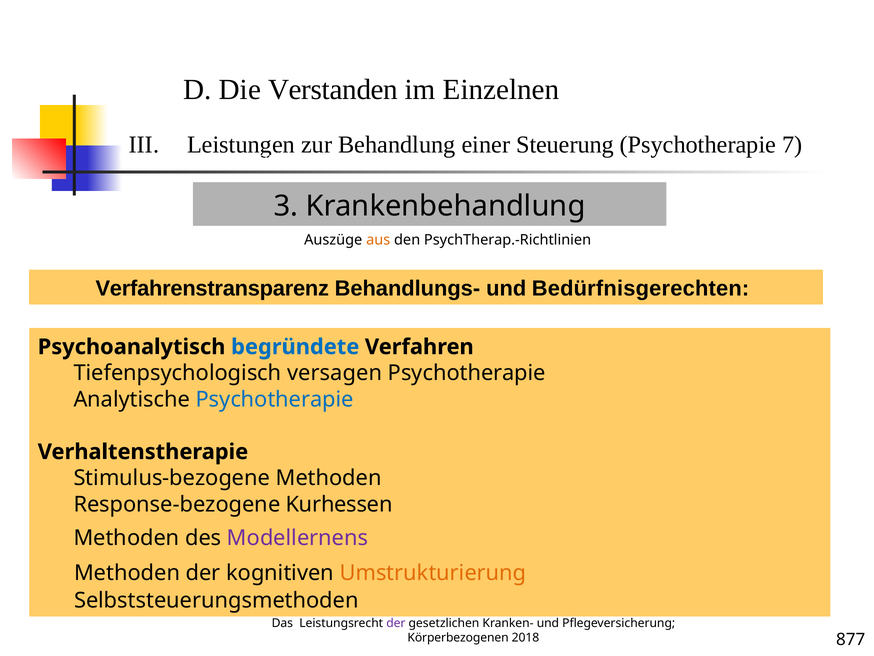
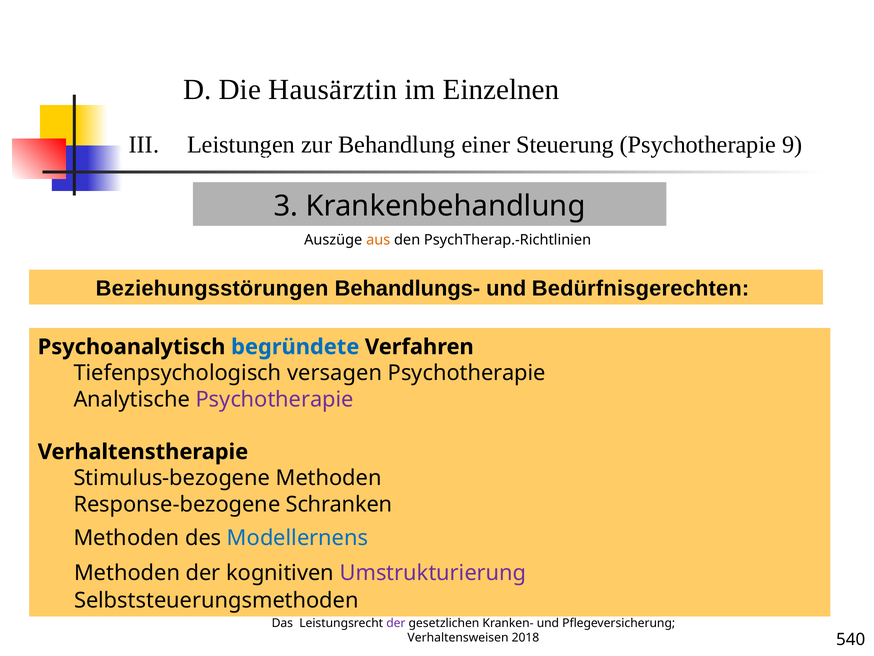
Verstanden: Verstanden -> Hausärztin (333, 89)
7: 7 -> 9 (792, 144)
Verfahrenstransparenz: Verfahrenstransparenz -> Beziehungsstörungen (212, 288)
Psychotherapie colour: blue -> purple (275, 399)
Kurhessen: Kurhessen -> Schranken (339, 504)
Modellernens colour: purple -> blue (298, 537)
Umstrukturierung colour: orange -> purple (433, 572)
Körperbezogenen: Körperbezogenen -> Verhaltensweisen (458, 637)
877: 877 -> 540 (851, 639)
